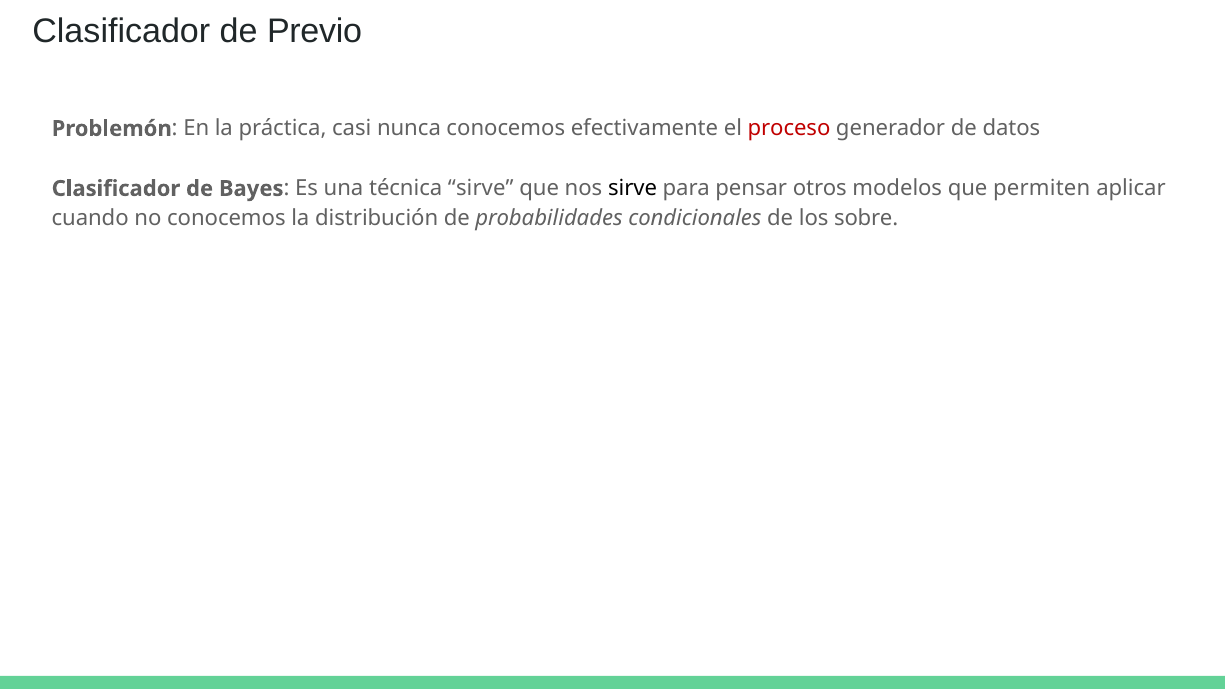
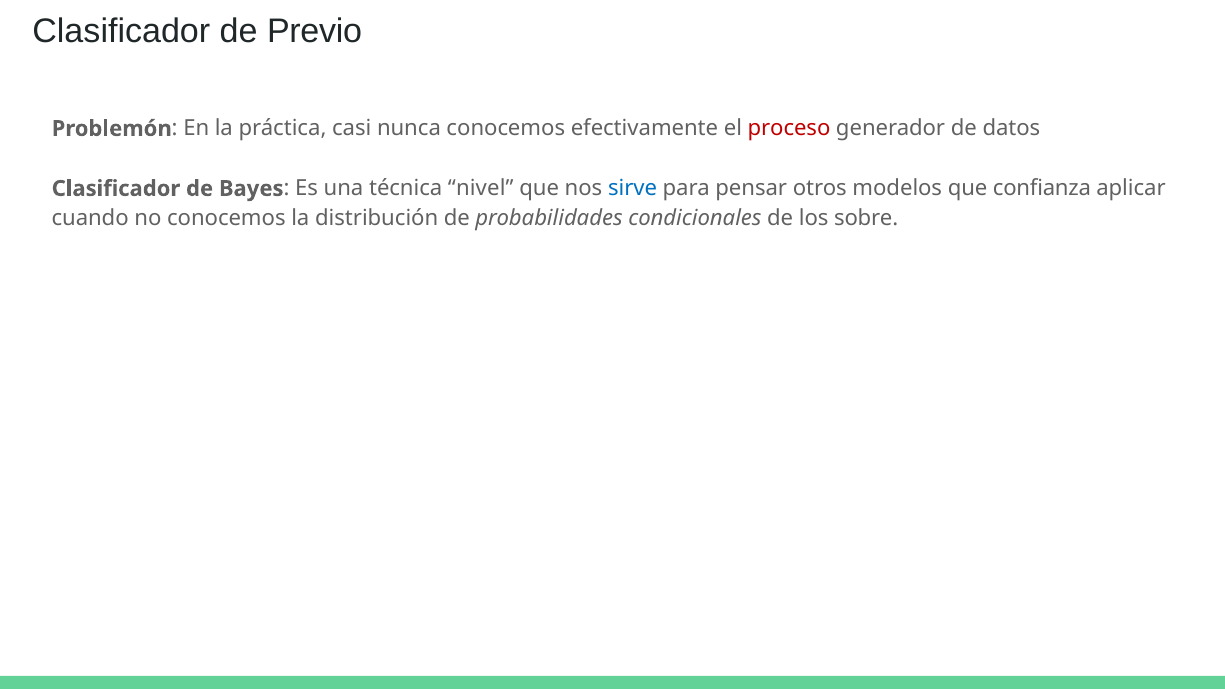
técnica sirve: sirve -> nivel (481, 189)
sirve colour: black -> blue (633, 189)
permiten: permiten -> confianza (1042, 189)
